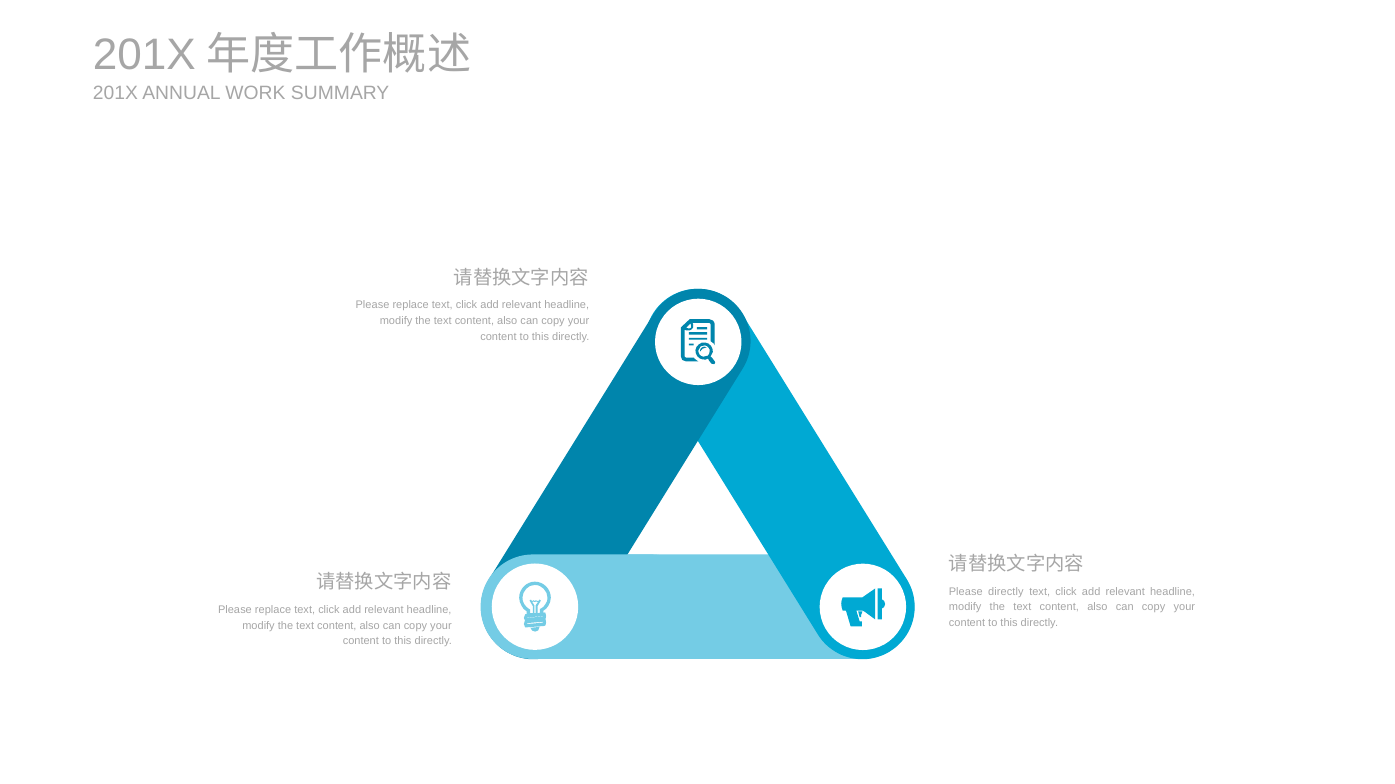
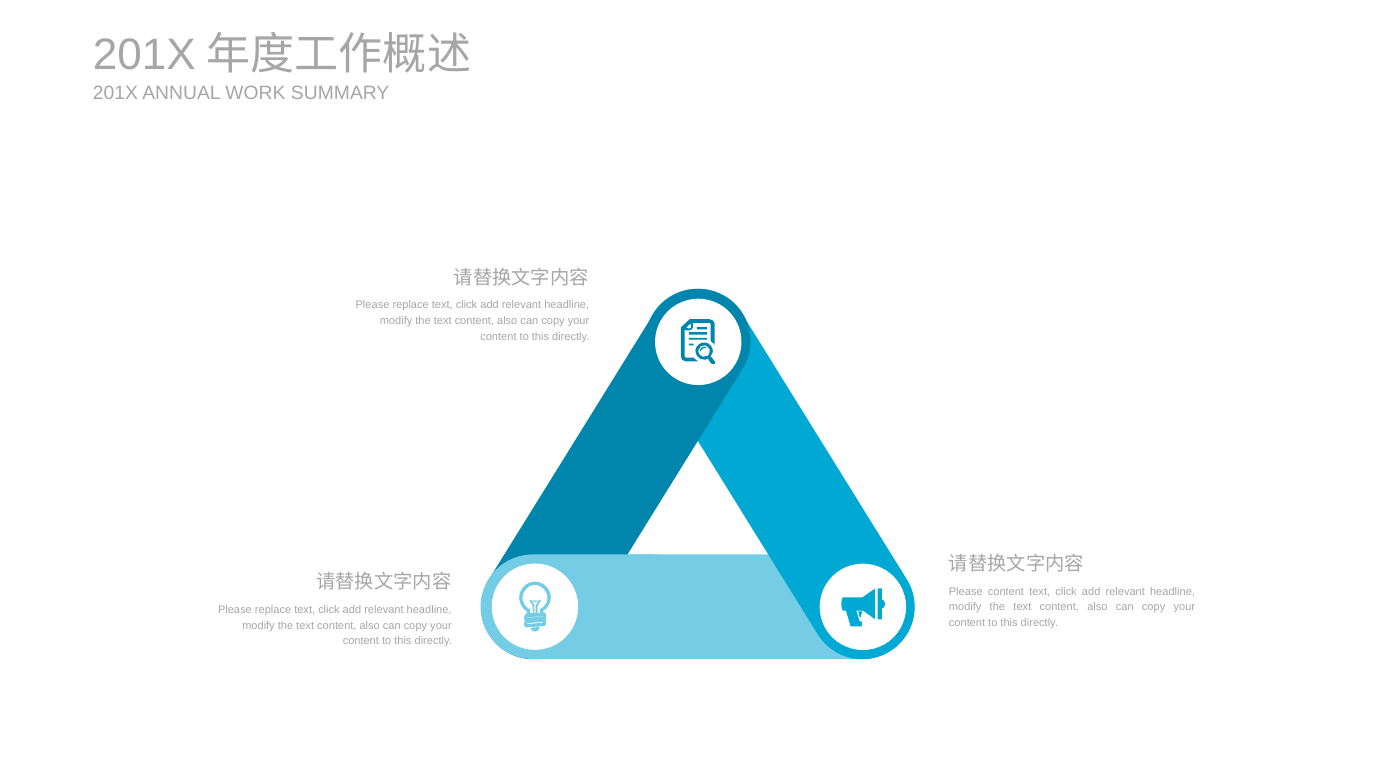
Please directly: directly -> content (1006, 592)
